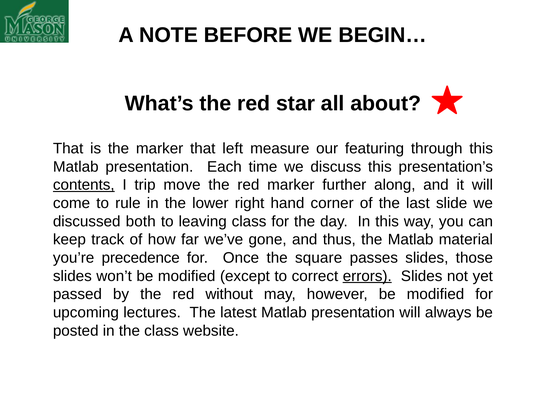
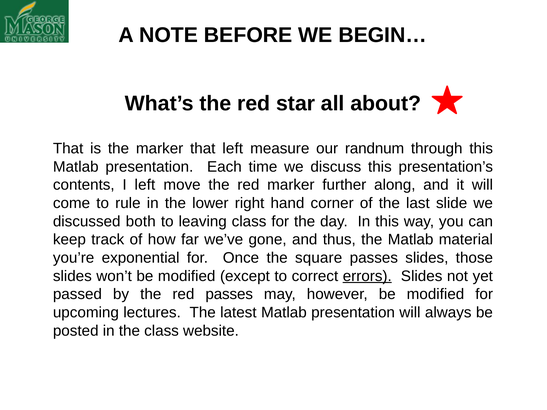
featuring: featuring -> randnum (375, 149)
contents underline: present -> none (84, 185)
I trip: trip -> left (145, 185)
precedence: precedence -> exponential (141, 258)
red without: without -> passes (229, 294)
